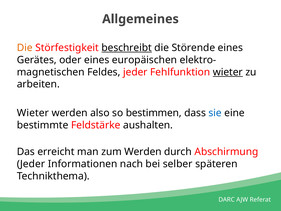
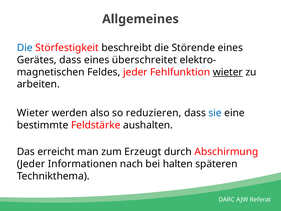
Die colour: orange -> blue (25, 48)
beschreibt underline: present -> none (127, 48)
Gerätes oder: oder -> dass (70, 60)
europäischen: europäischen -> überschreitet (144, 60)
bestimmen: bestimmen -> reduzieren (154, 113)
zum Werden: Werden -> Erzeugt (143, 152)
selber: selber -> halten (178, 164)
